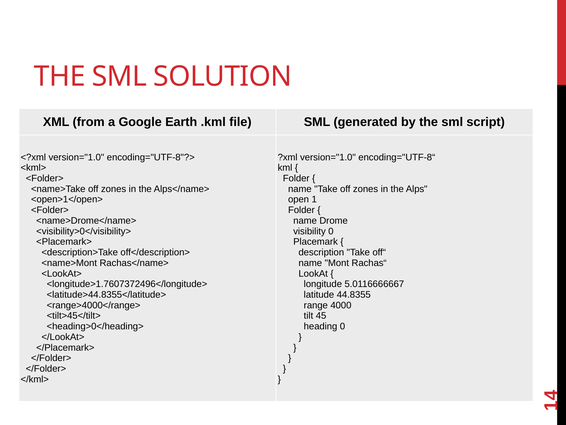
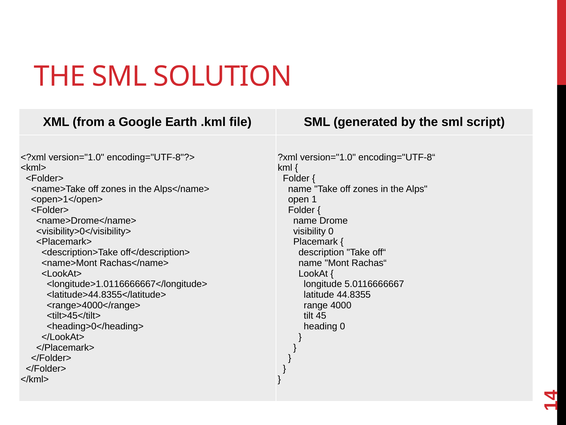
<longitude>1.7607372496</longitude>: <longitude>1.7607372496</longitude> -> <longitude>1.0116666667</longitude> (127, 284)
